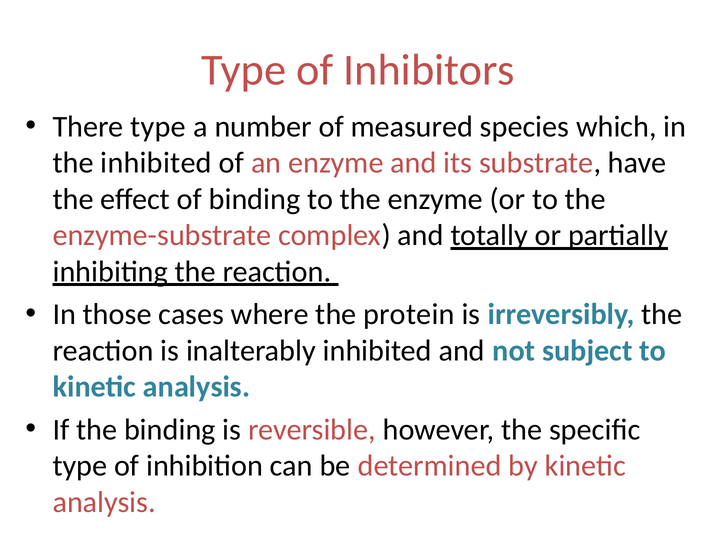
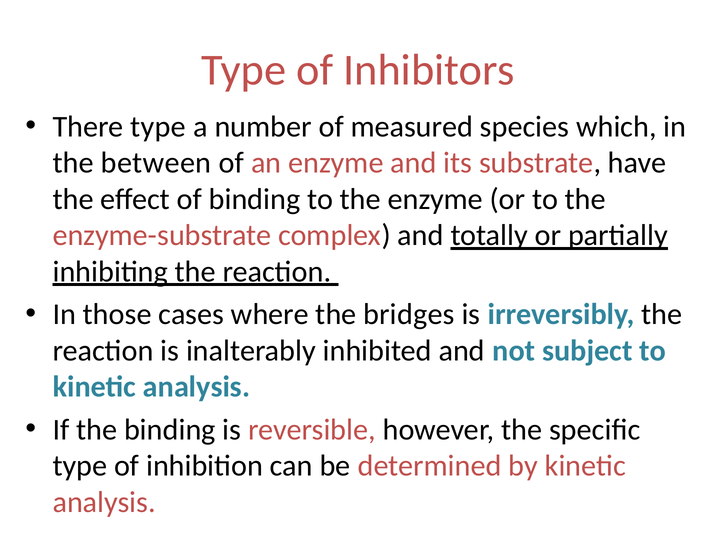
the inhibited: inhibited -> between (156, 163)
protein: protein -> bridges (409, 315)
